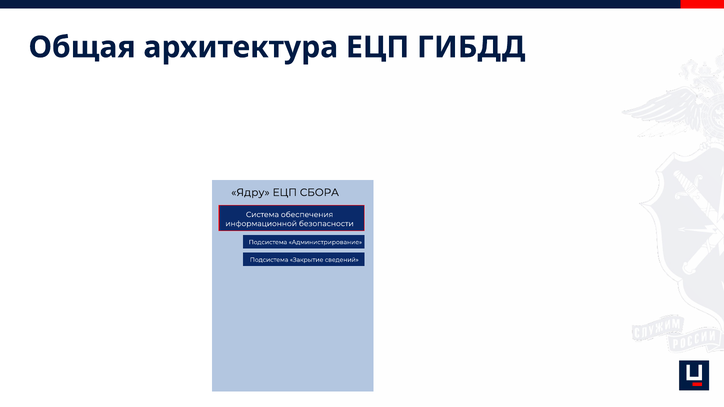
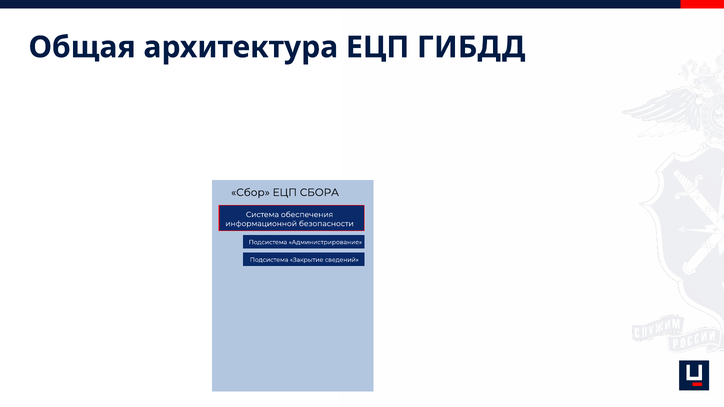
Ядру: Ядру -> Сбор (250, 193)
